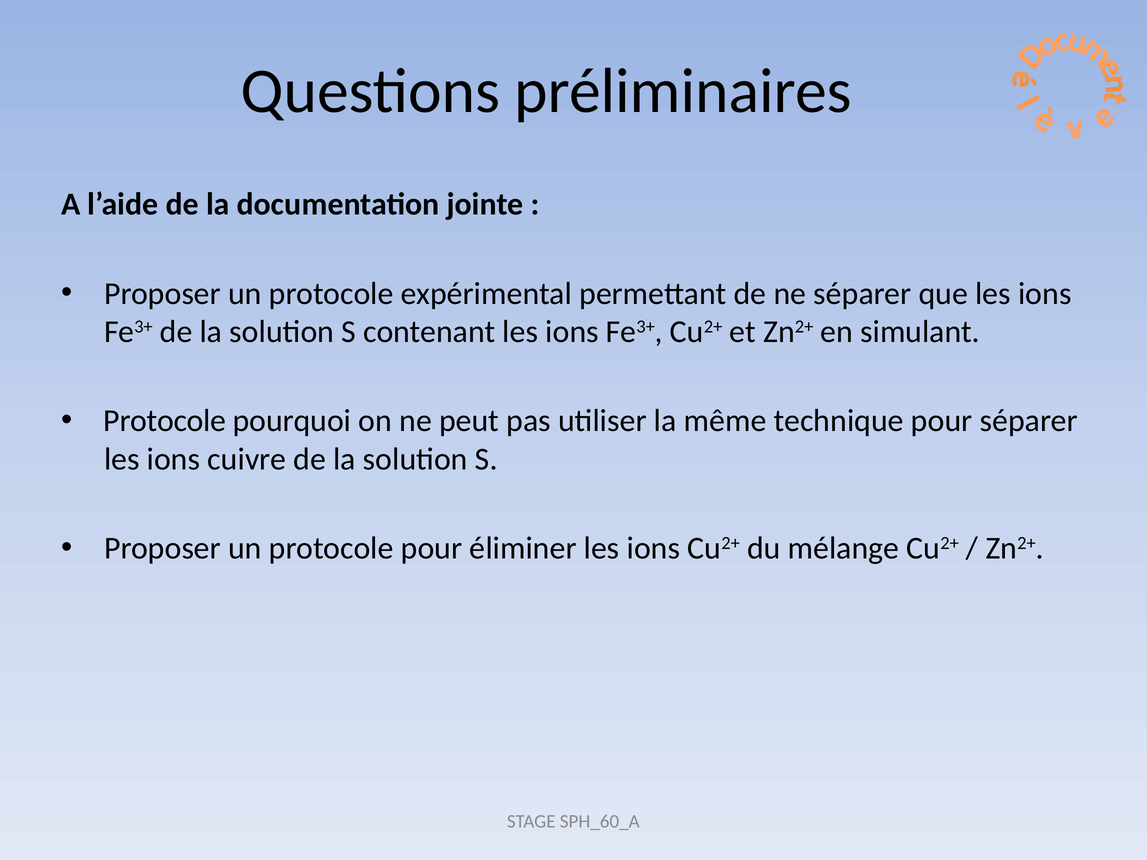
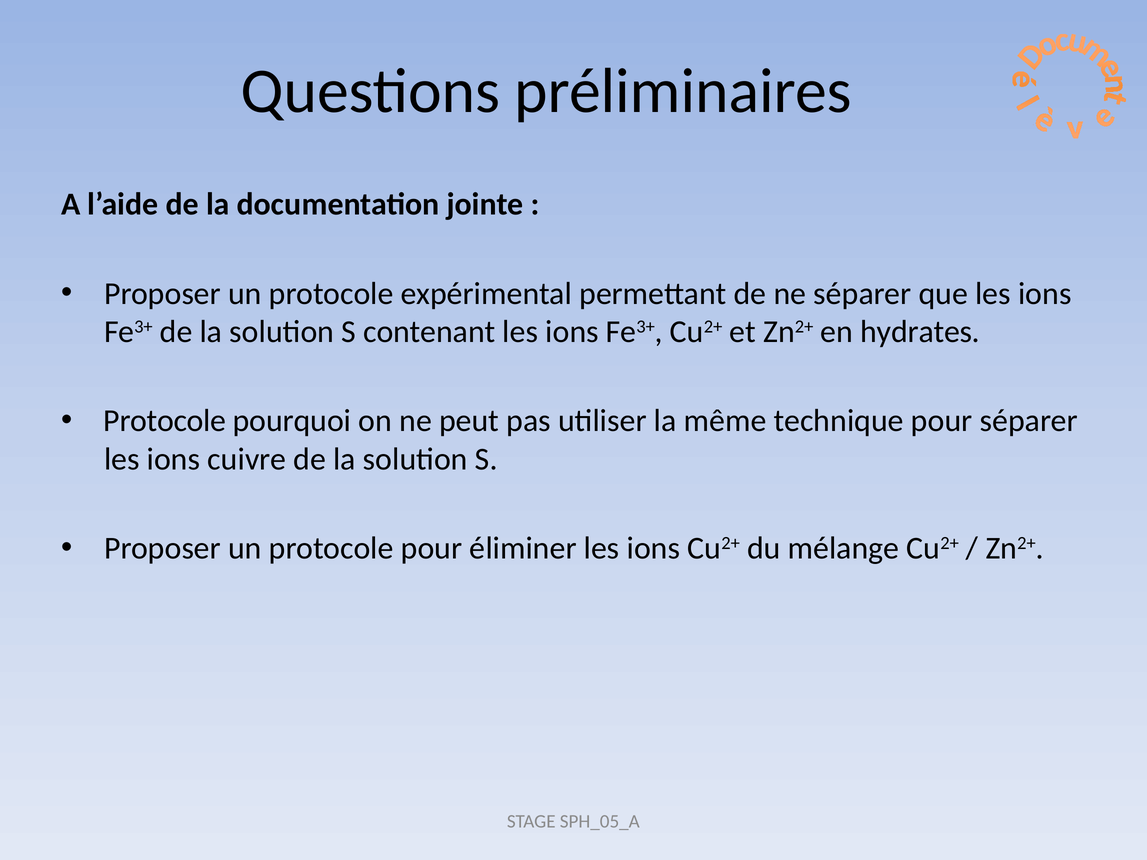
simulant: simulant -> hydrates (920, 332)
SPH_60_A: SPH_60_A -> SPH_05_A (600, 822)
